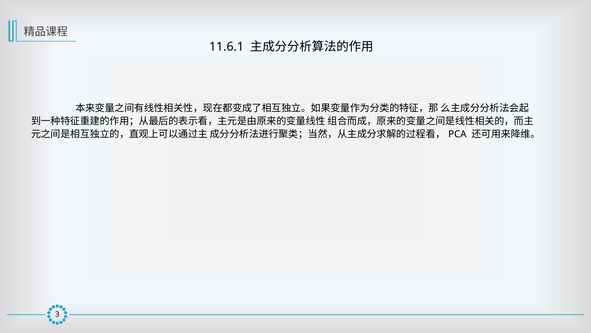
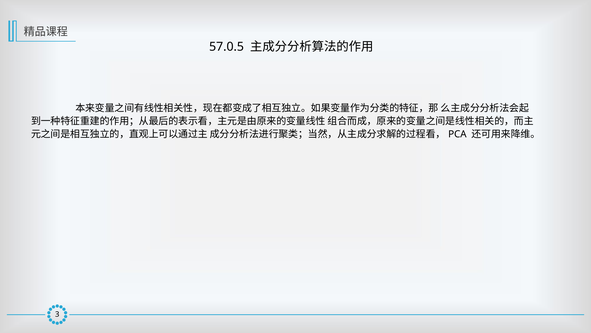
11.6.1: 11.6.1 -> 57.0.5 (227, 47)
